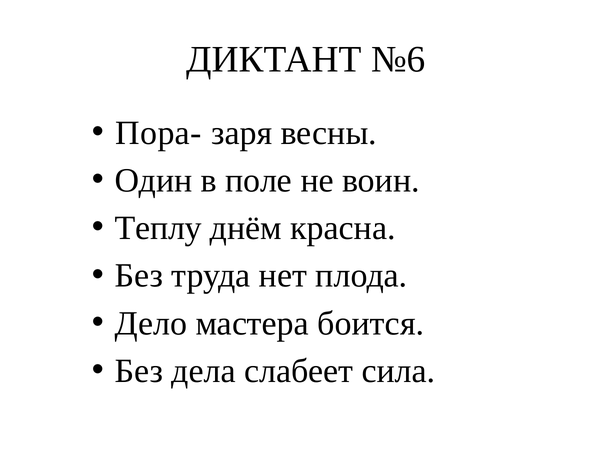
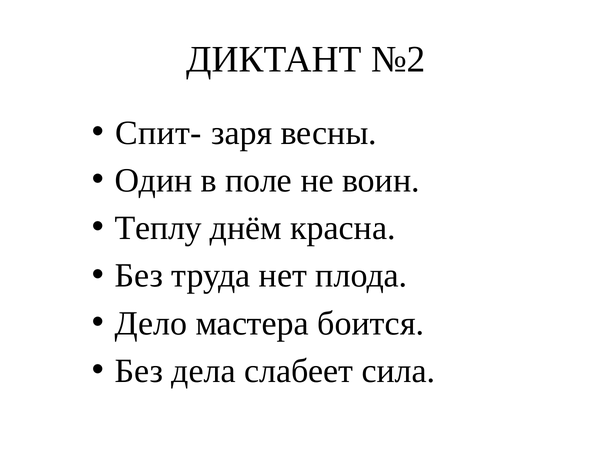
№6: №6 -> №2 (398, 59)
Пора-: Пора- -> Спит- (159, 133)
